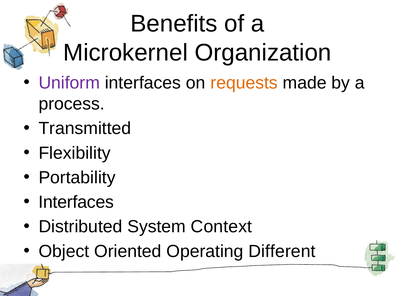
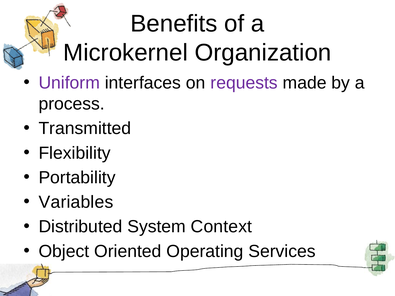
requests colour: orange -> purple (244, 83)
Interfaces: Interfaces -> Variables (76, 202)
Different: Different -> Services (282, 251)
